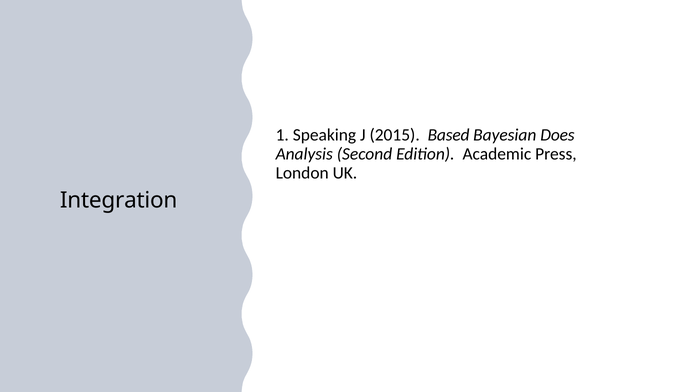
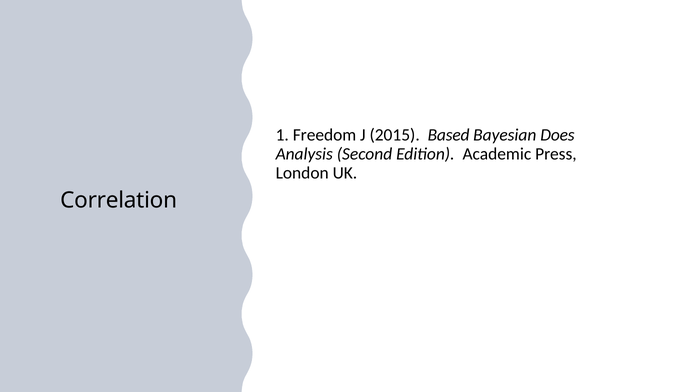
Speaking: Speaking -> Freedom (324, 135)
Integration: Integration -> Correlation (119, 200)
